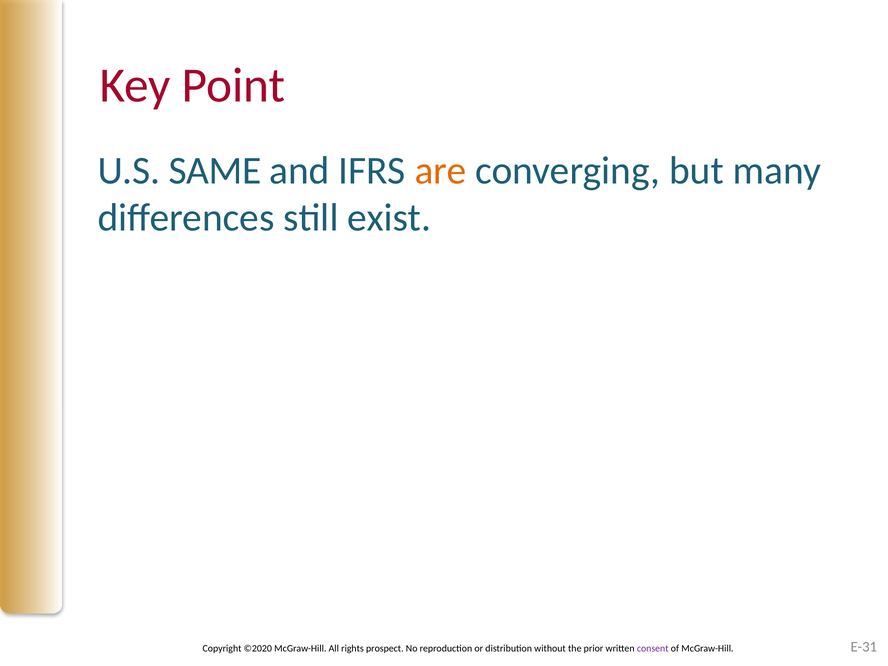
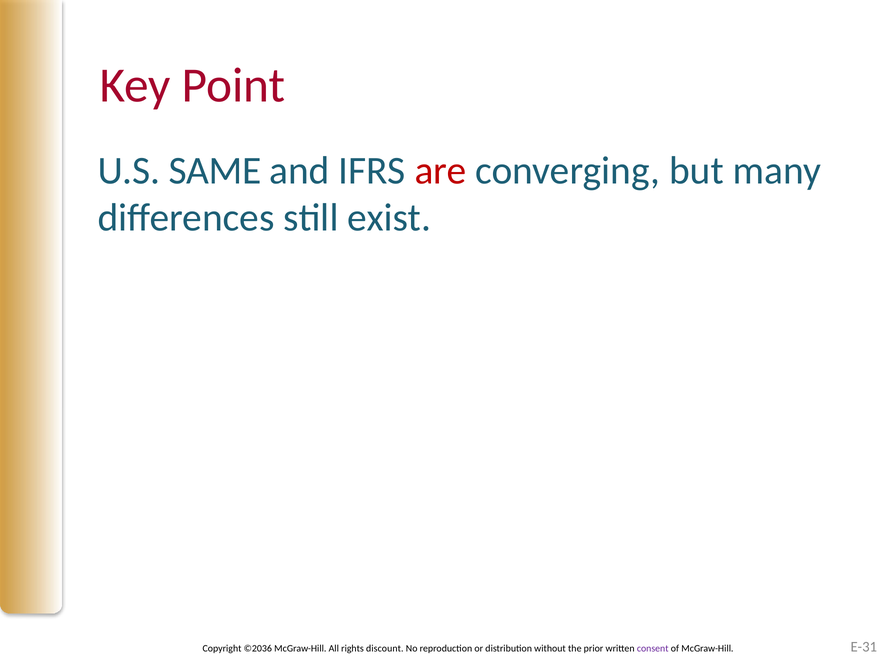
are colour: orange -> red (440, 171)
©2020: ©2020 -> ©2036 (258, 649)
prospect: prospect -> discount (385, 649)
